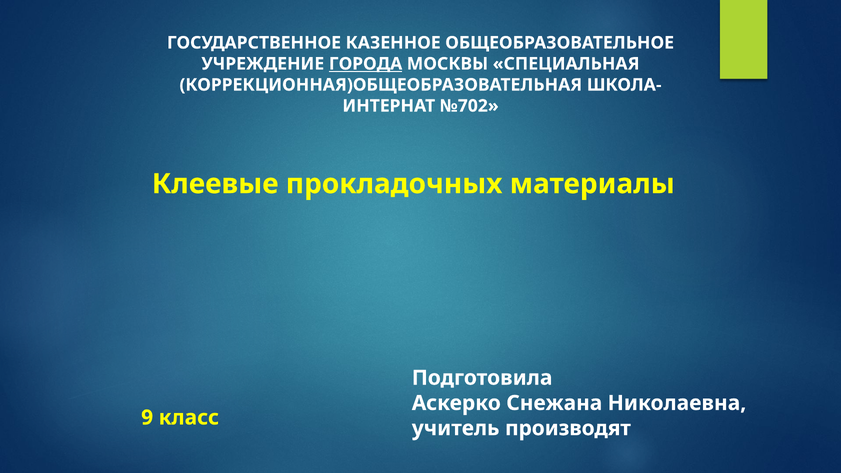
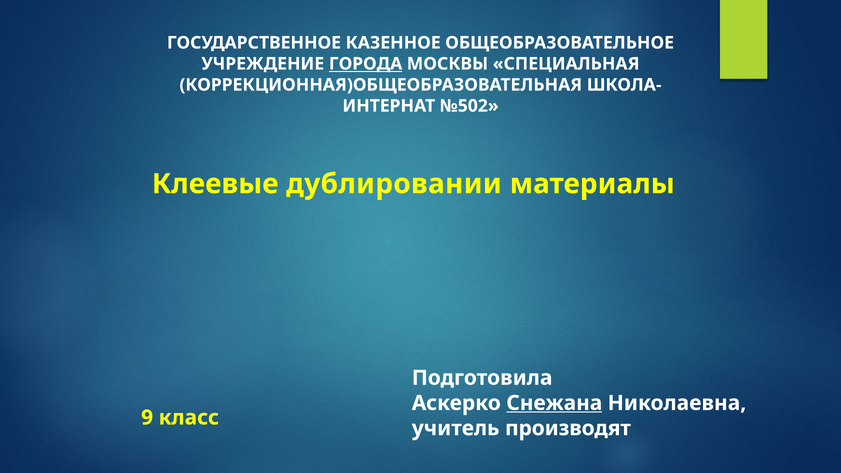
№702: №702 -> №502 (469, 106)
прокладочных: прокладочных -> дублировании (394, 184)
Снежана underline: none -> present (554, 403)
